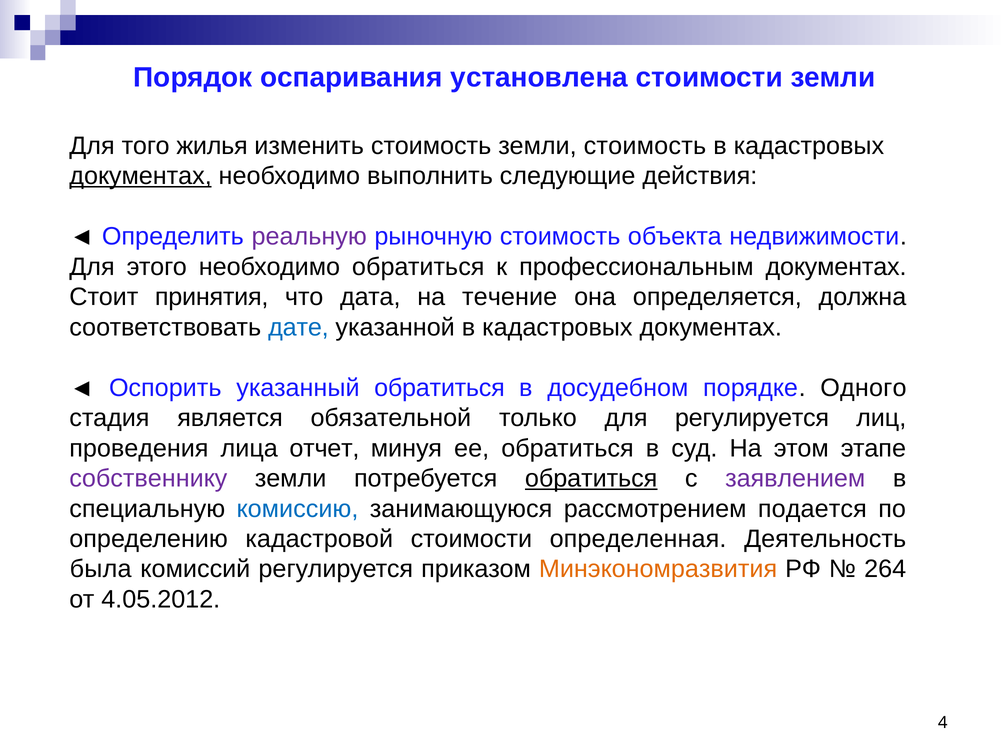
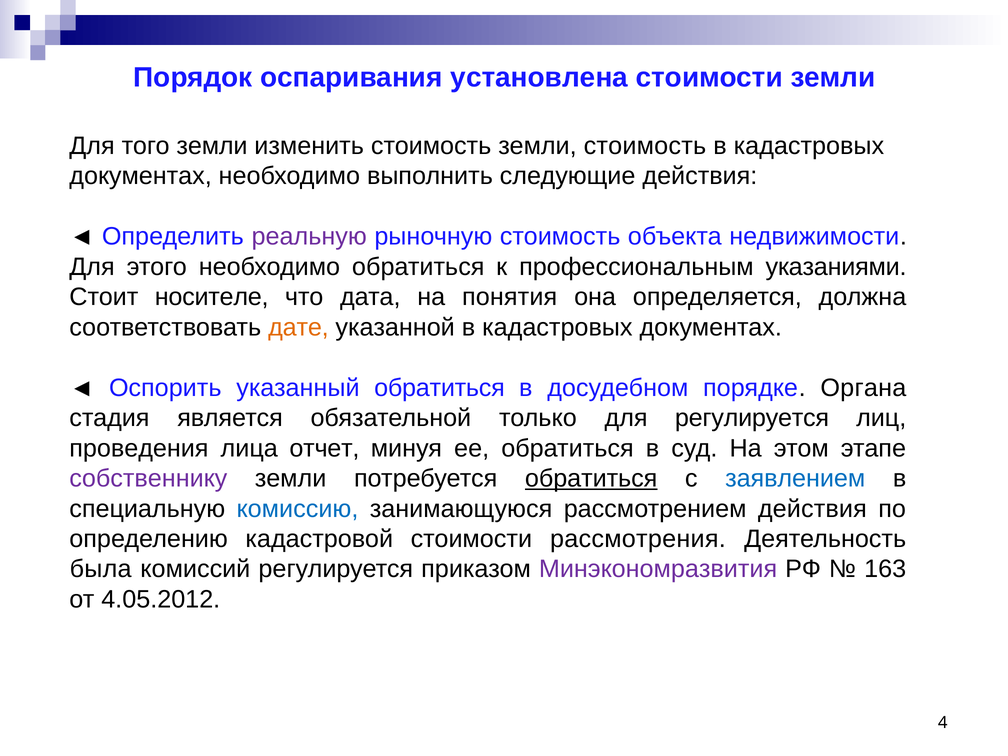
того жилья: жилья -> земли (212, 146)
документах underline: present -> none (141, 176)
профессиональным документах: документах -> указаниями (836, 267)
принятия: принятия -> носителе (212, 297)
течение: течение -> понятия (510, 297)
дате colour: blue -> orange (298, 327)
Одного: Одного -> Органа (863, 388)
заявлением colour: purple -> blue (795, 478)
рассмотрением подается: подается -> действия (812, 509)
определенная: определенная -> рассмотрения (638, 539)
Минэкономразвития colour: orange -> purple (658, 569)
264: 264 -> 163 (885, 569)
